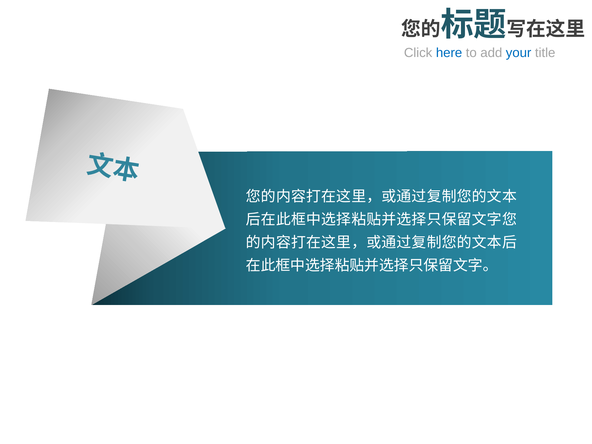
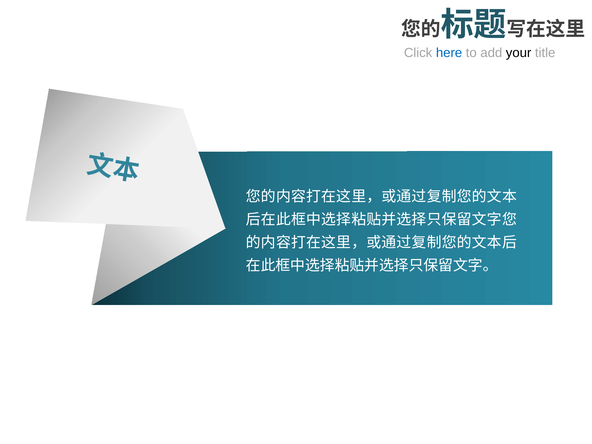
your colour: blue -> black (519, 53)
